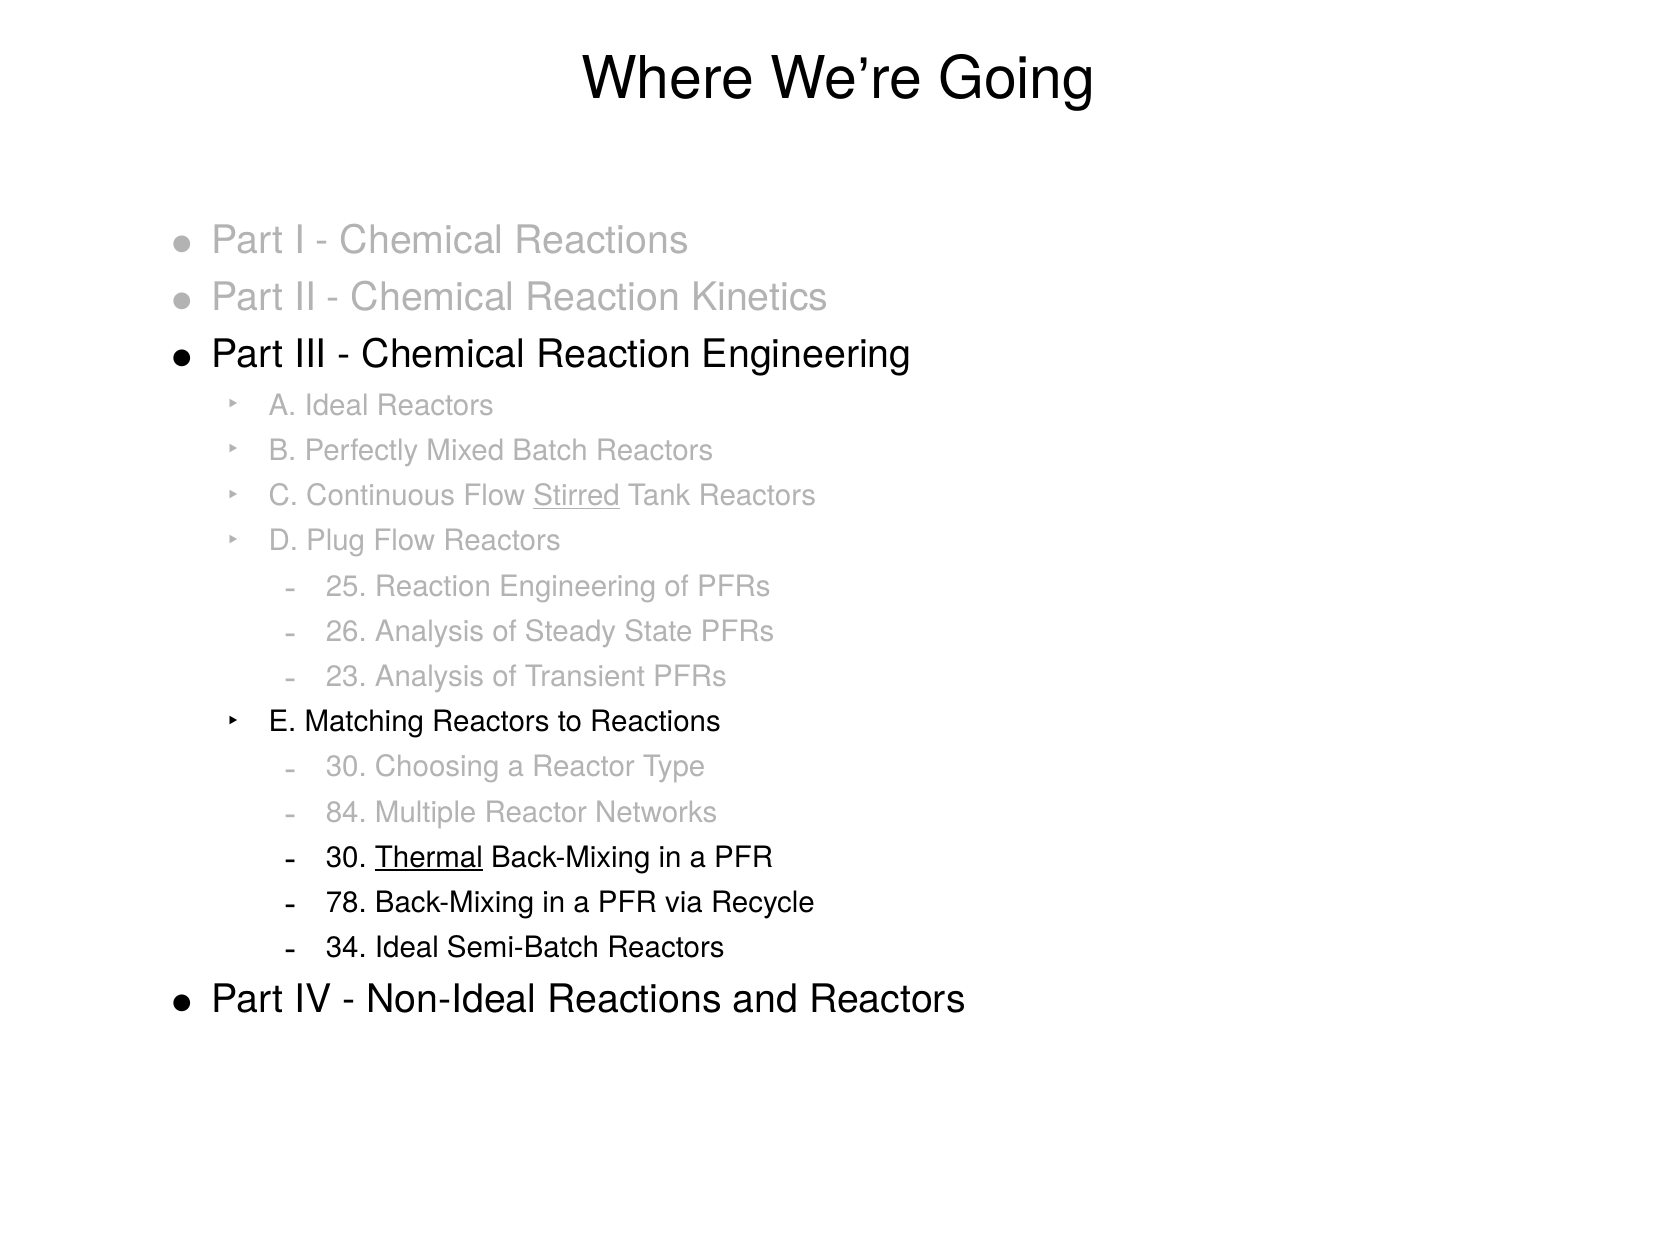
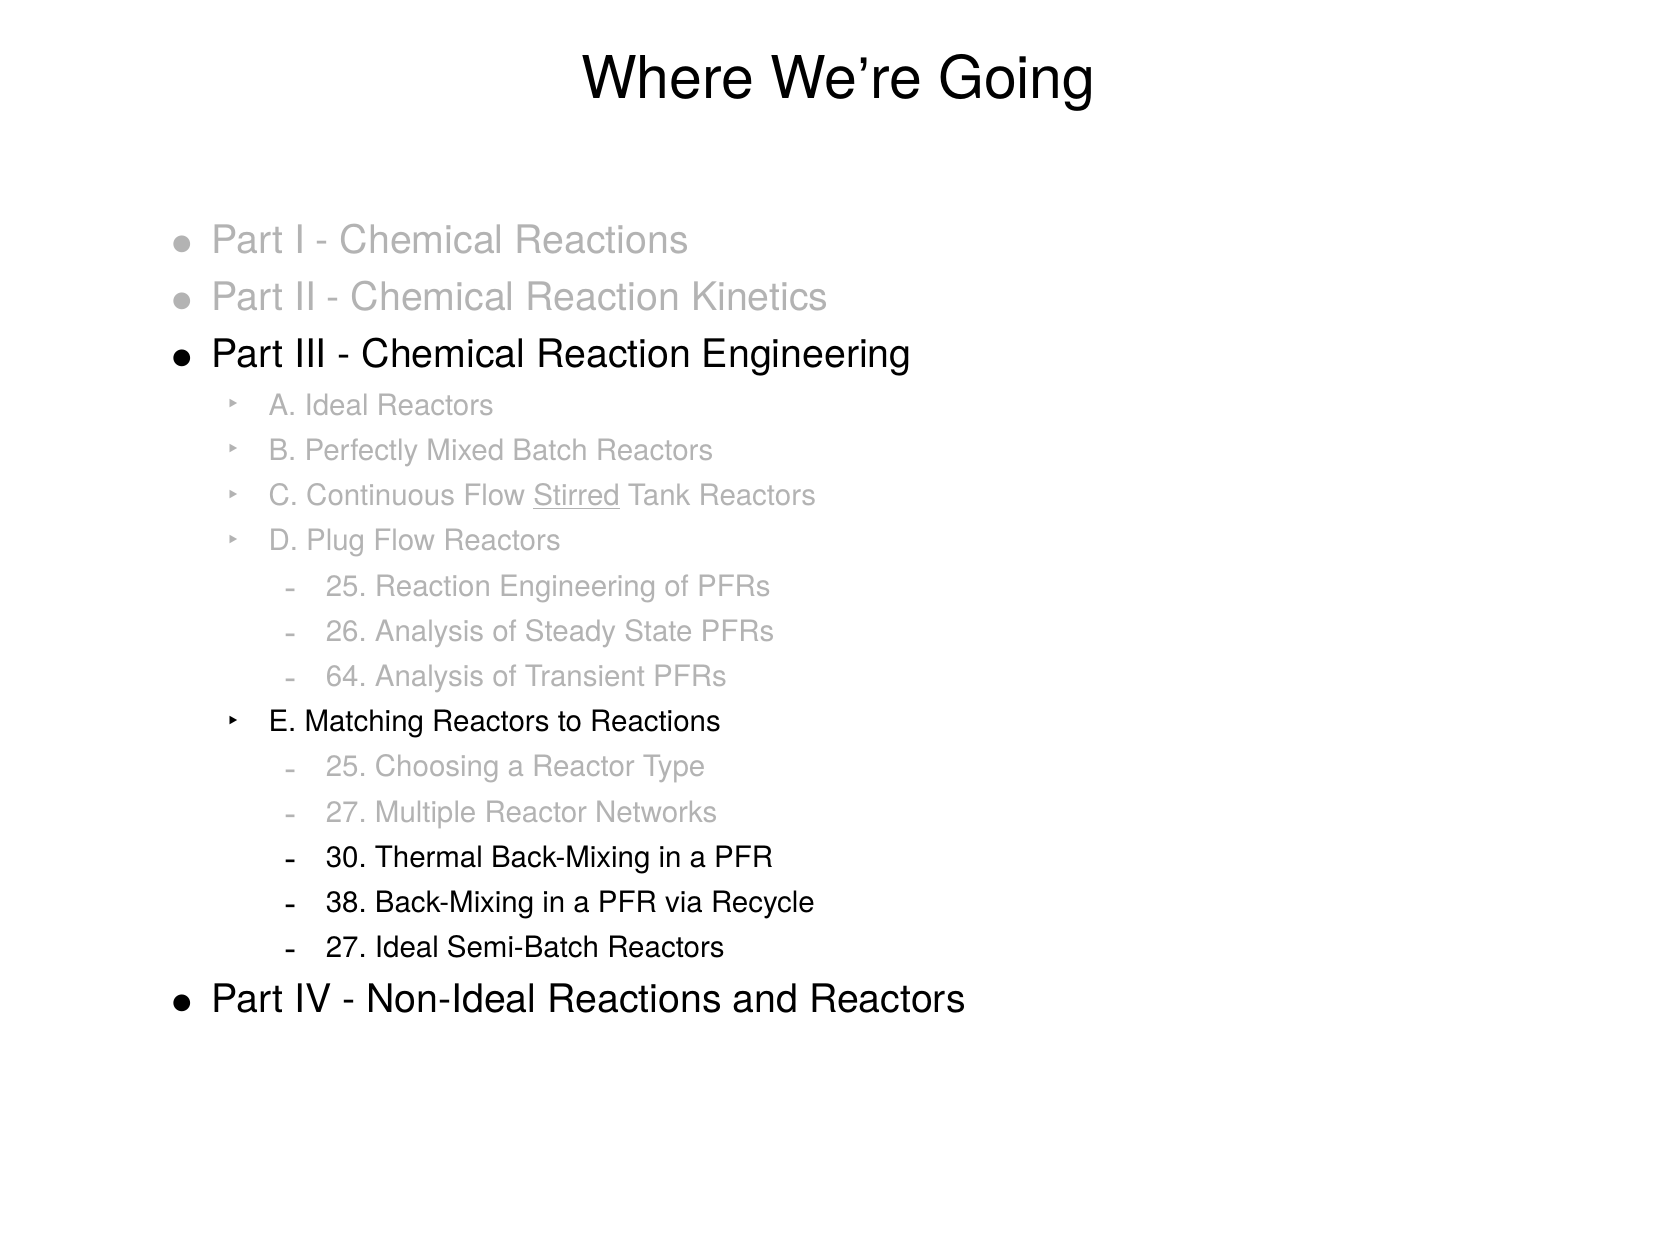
23: 23 -> 64 (346, 677)
30: 30 -> 25 (346, 767)
84: 84 -> 27 (346, 812)
Thermal underline: present -> none (429, 857)
78: 78 -> 38 (346, 903)
34: 34 -> 27 (346, 948)
